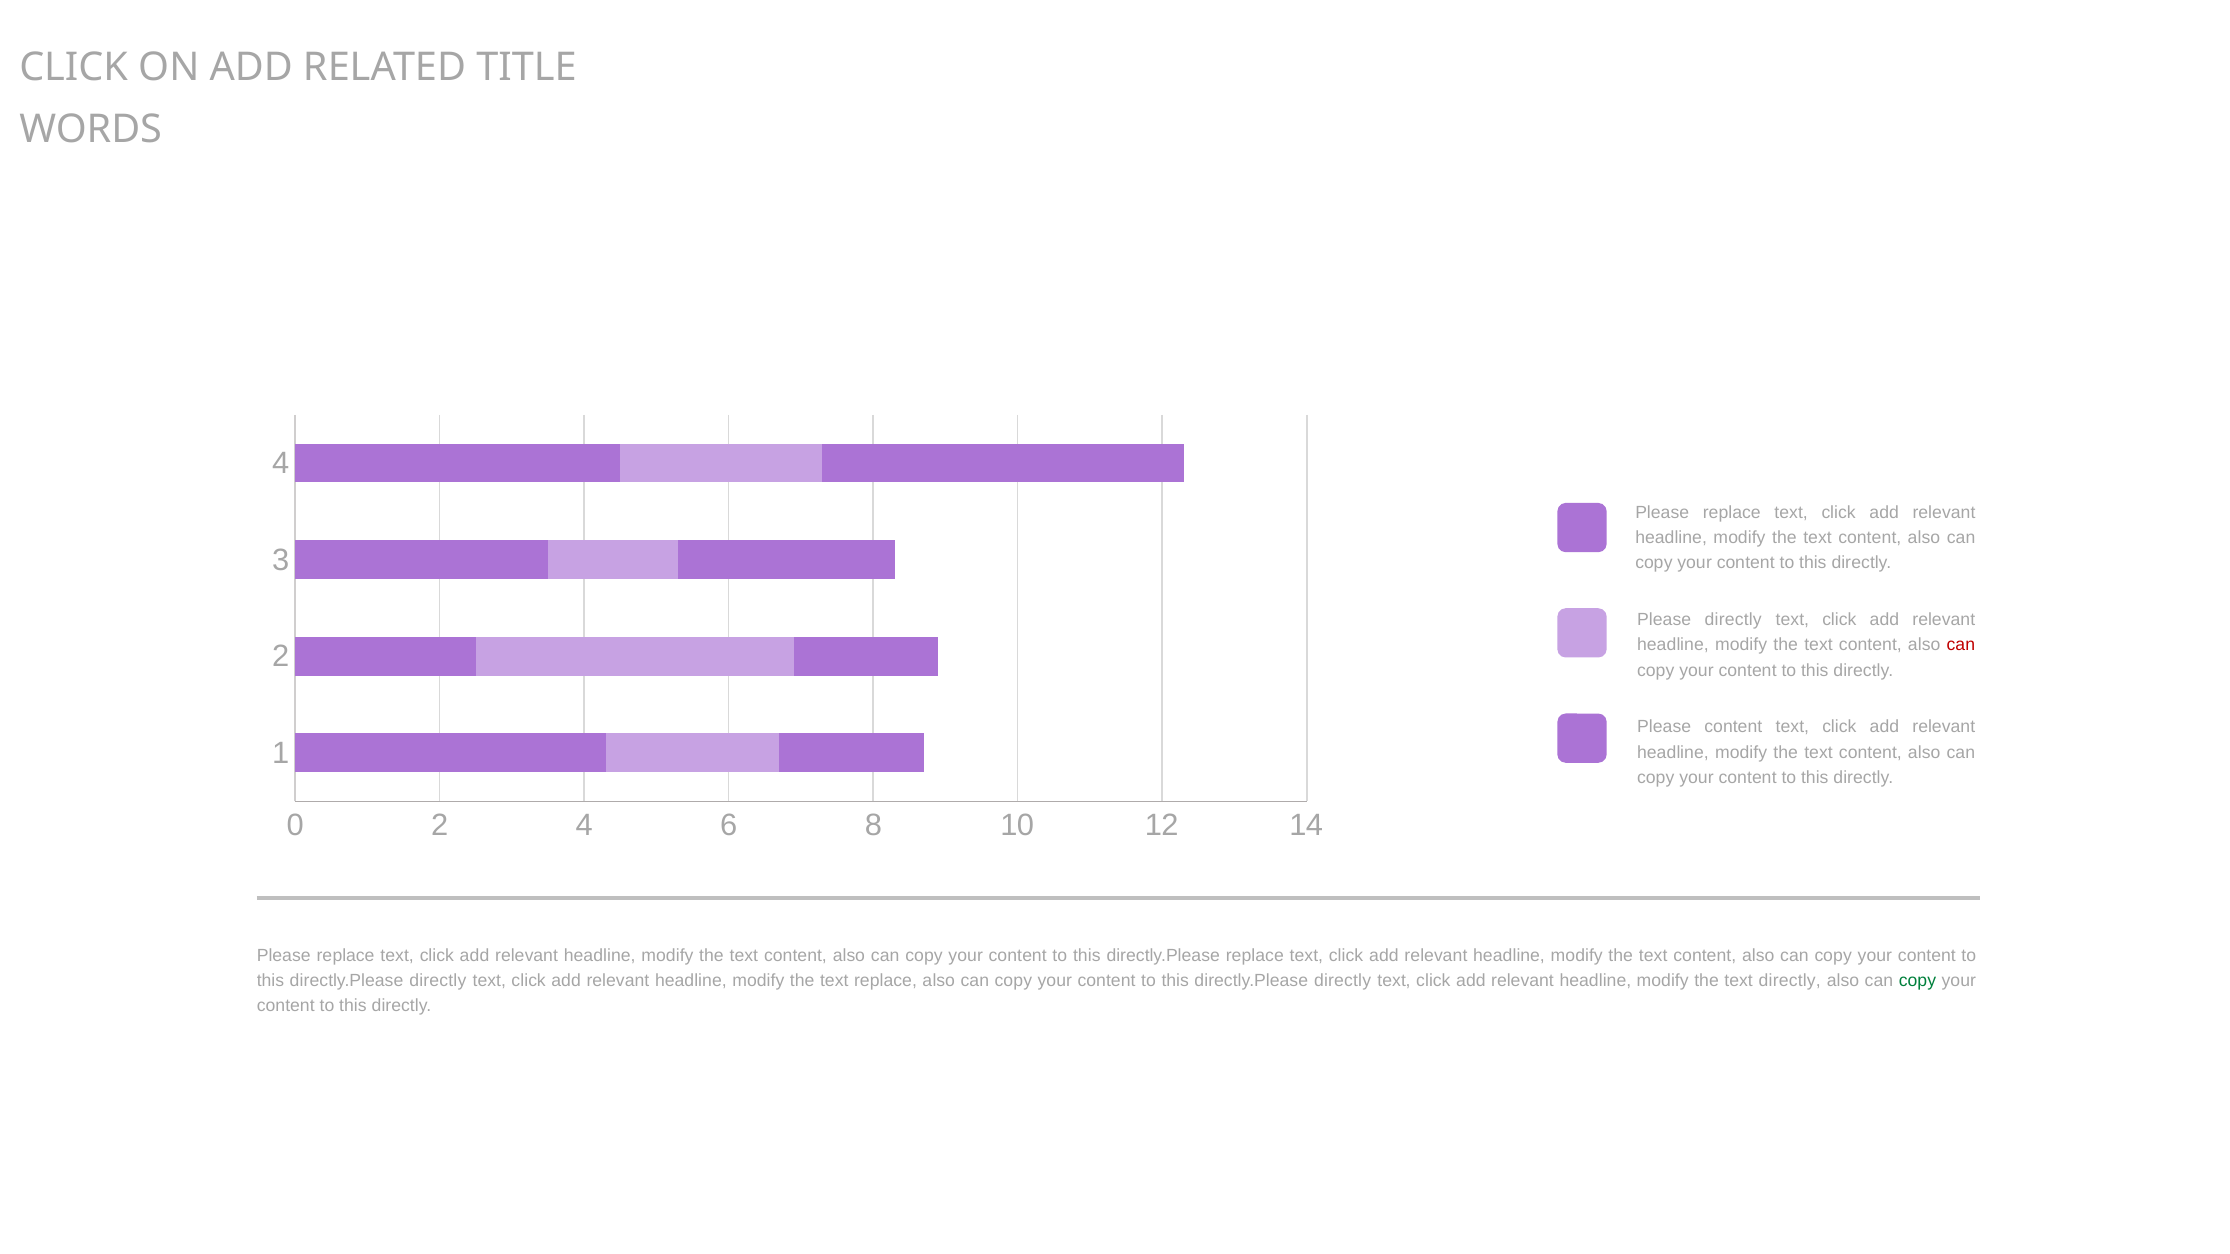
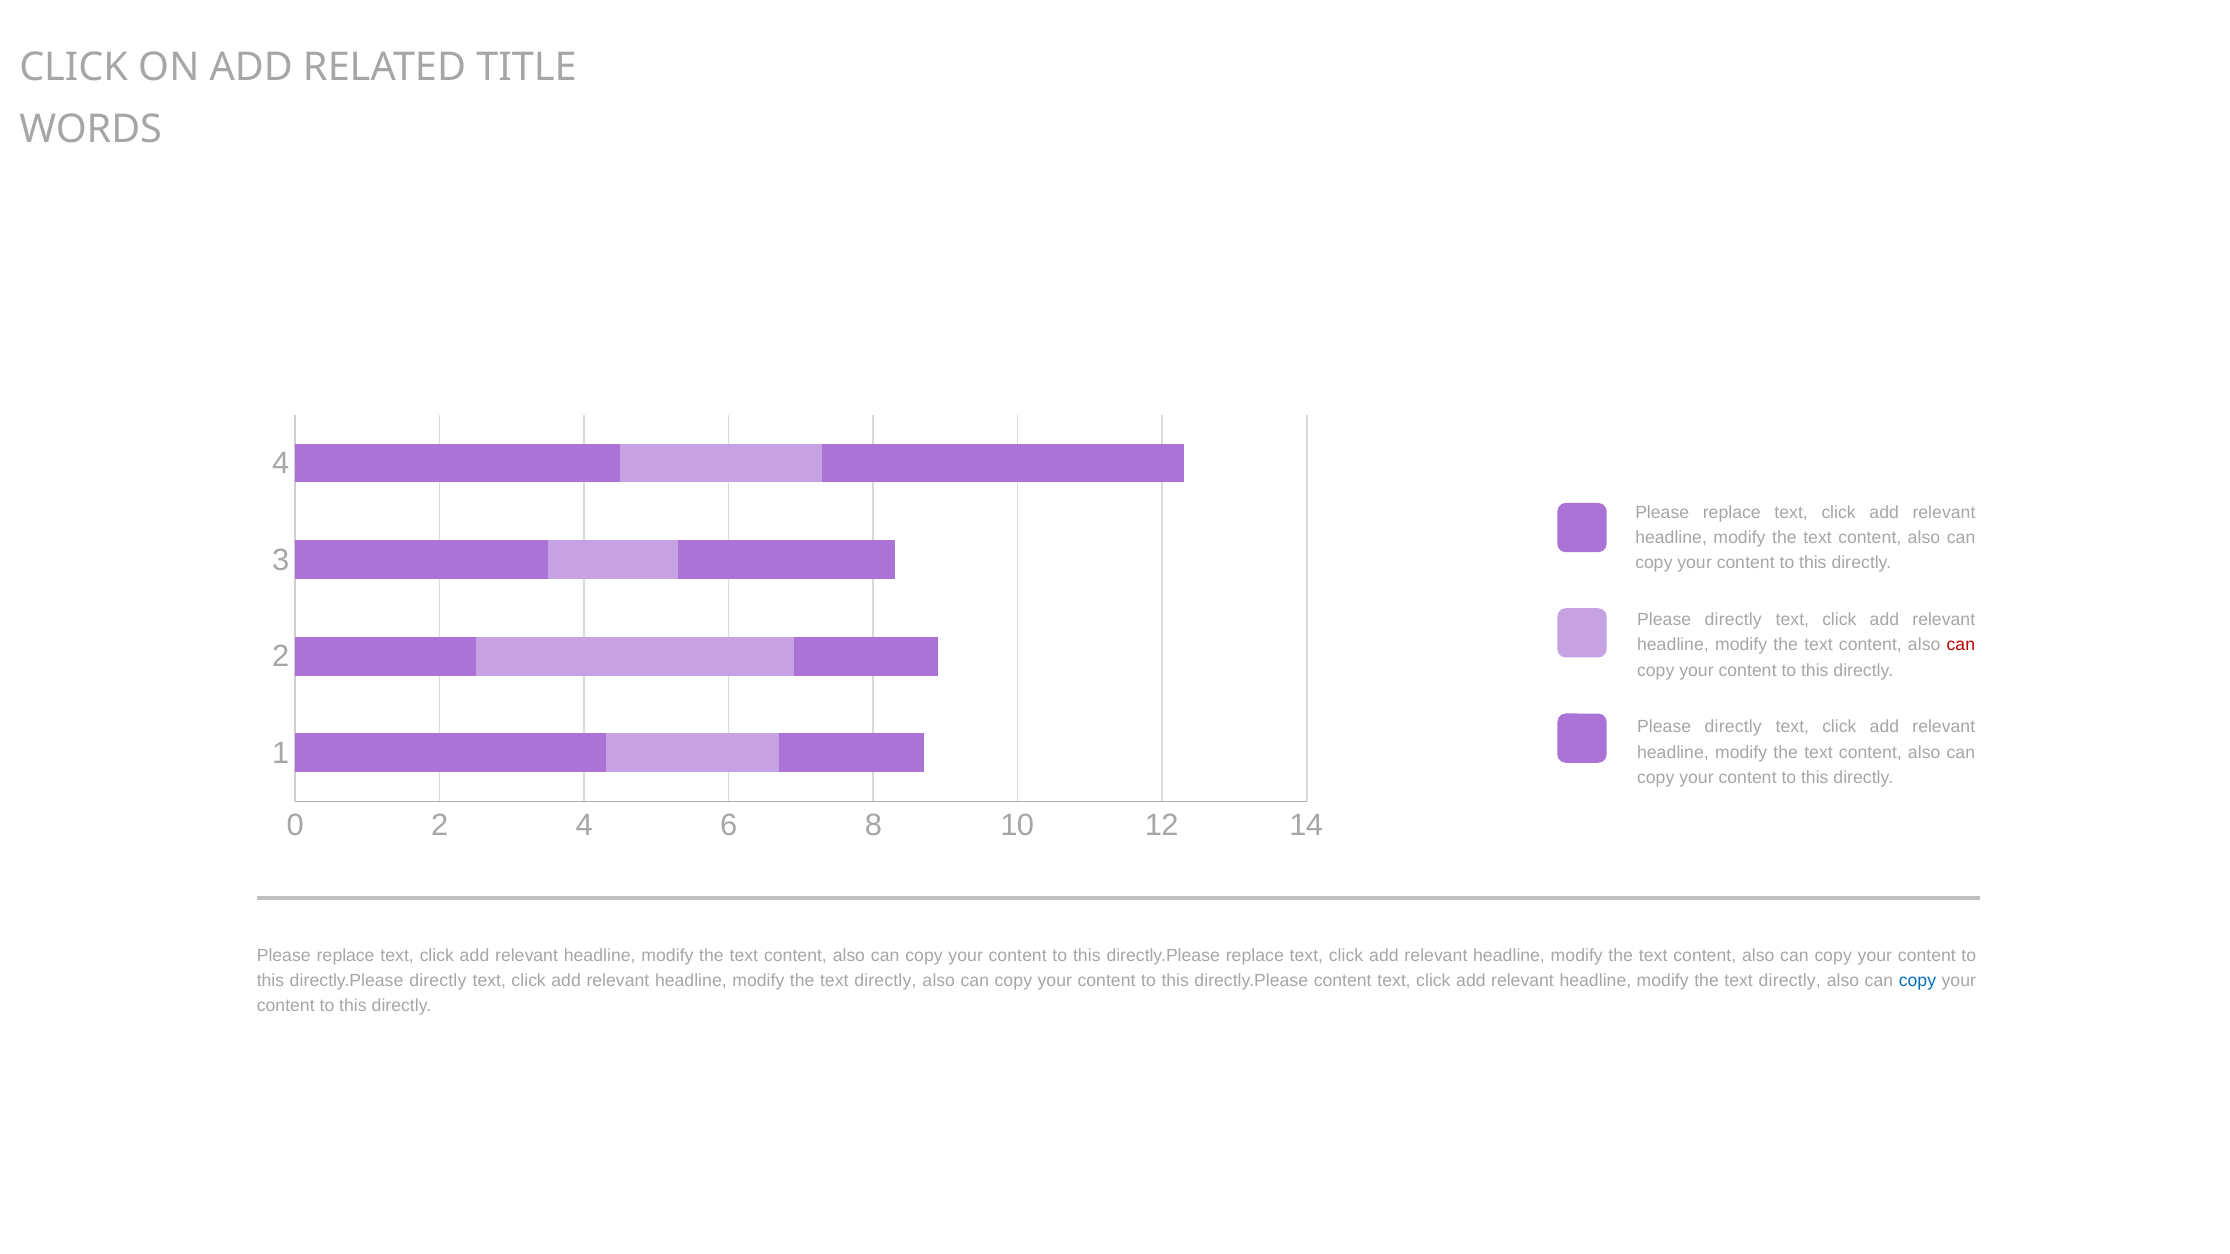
content: content -> directly (1733, 727)
replace: replace -> directly (885, 981)
directly: directly -> content (1343, 981)
copy colour: green -> blue (1917, 981)
